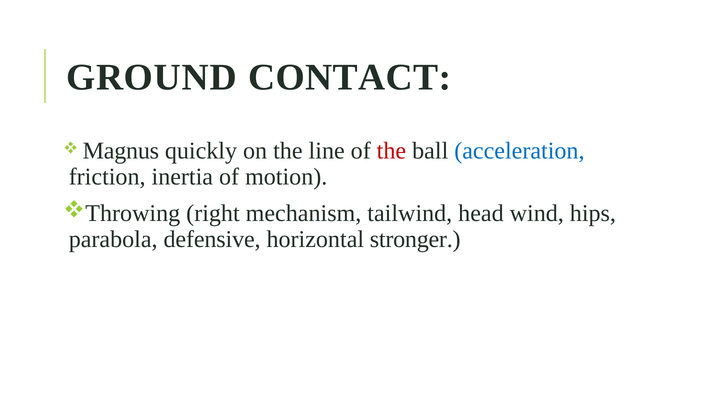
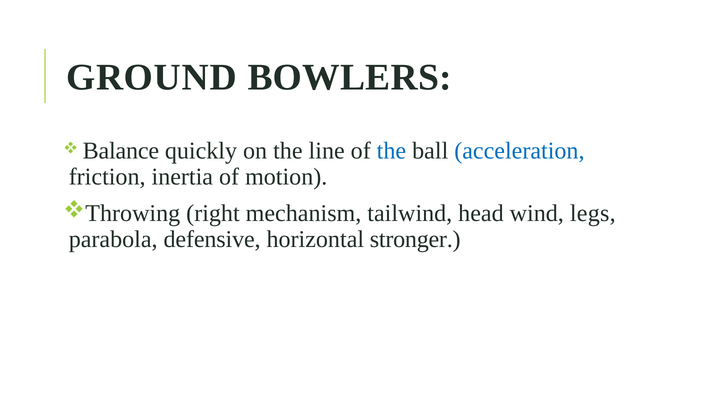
CONTACT: CONTACT -> BOWLERS (350, 77)
Magnus: Magnus -> Balance (121, 151)
the colour: red -> blue (391, 151)
hips: hips -> legs (593, 213)
